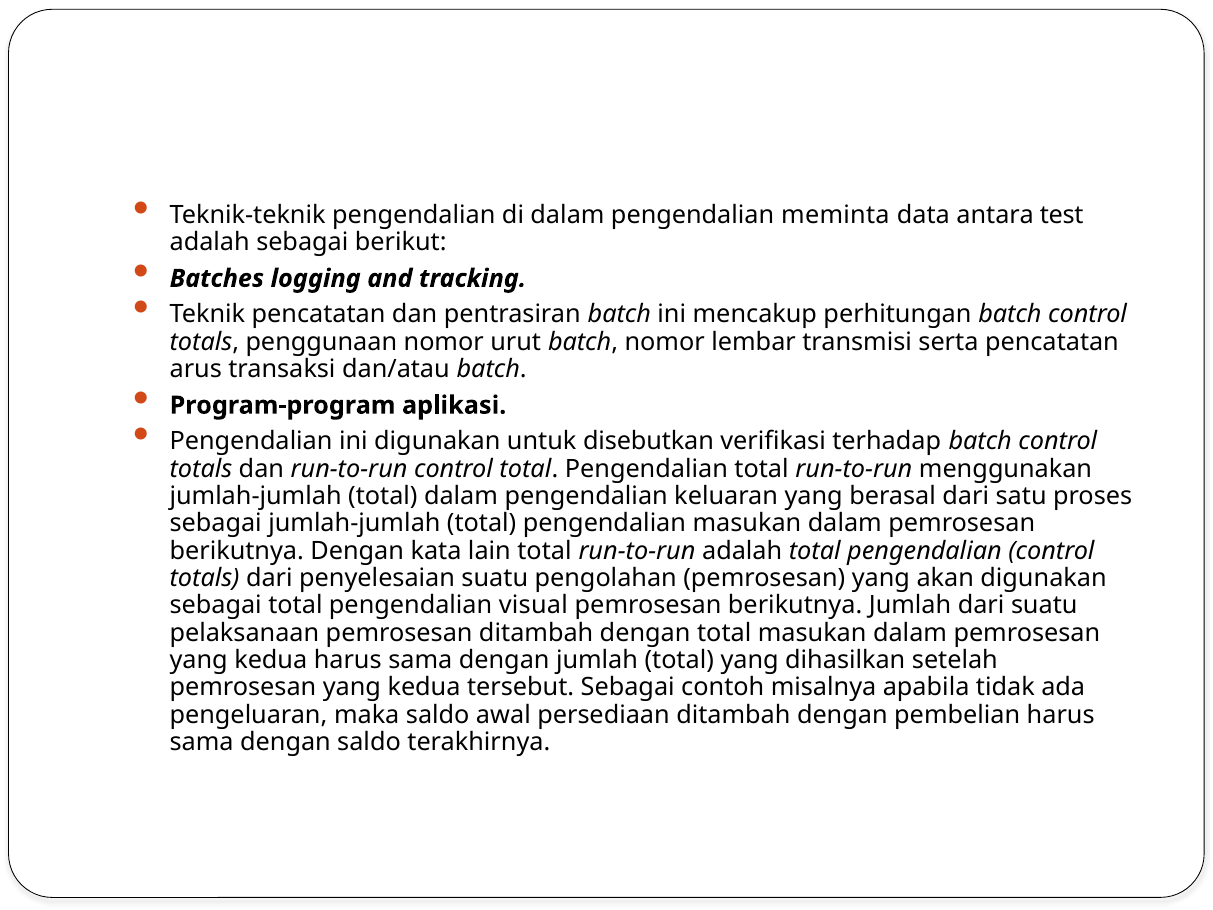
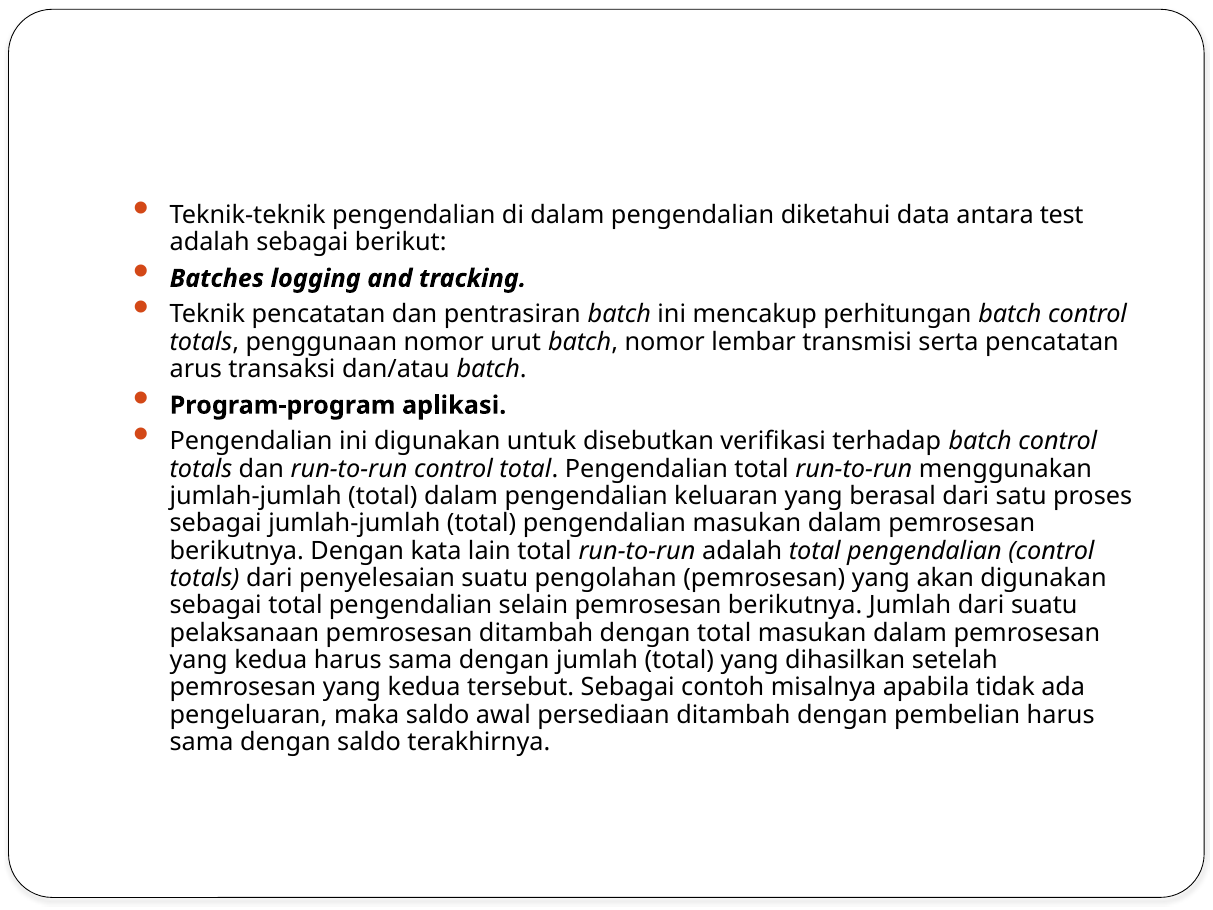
meminta: meminta -> diketahui (836, 215)
visual: visual -> selain (533, 605)
